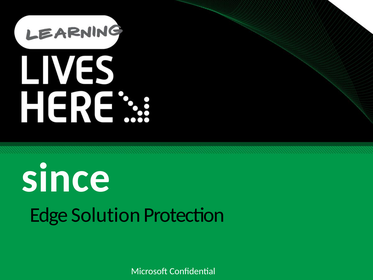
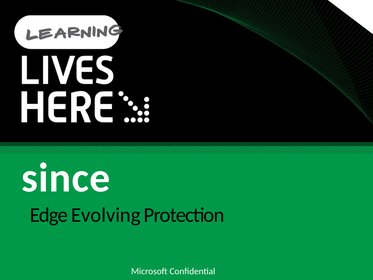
Solution: Solution -> Evolving (106, 215)
